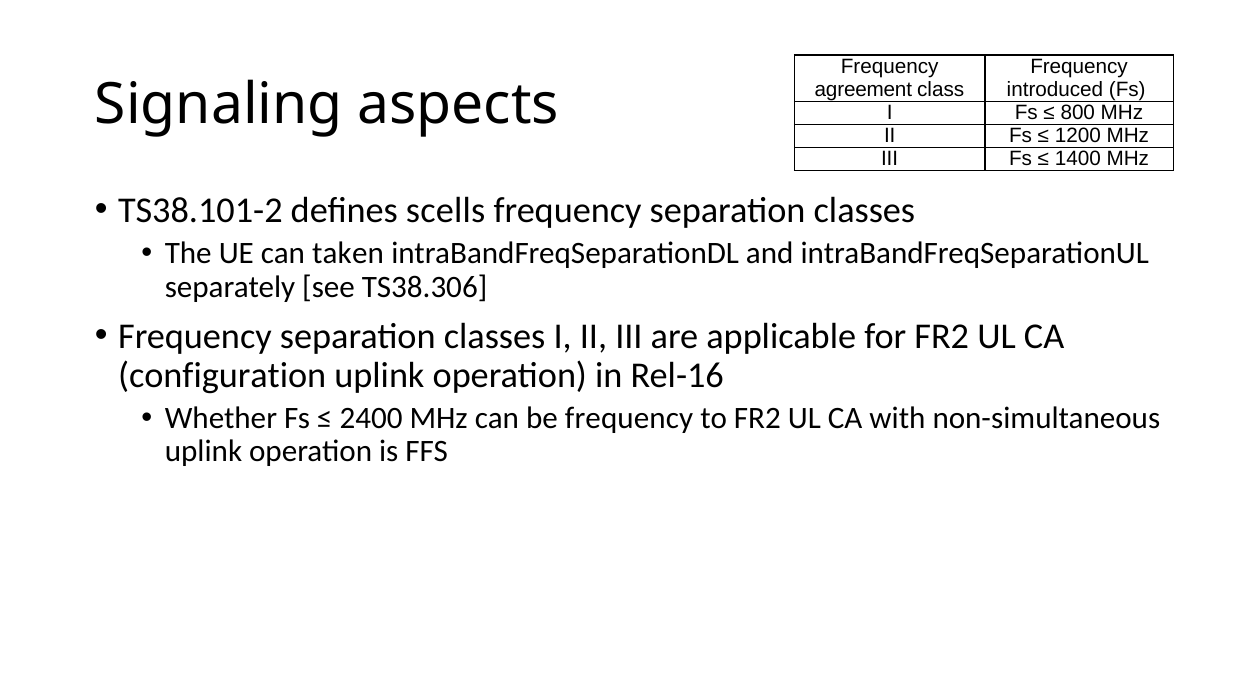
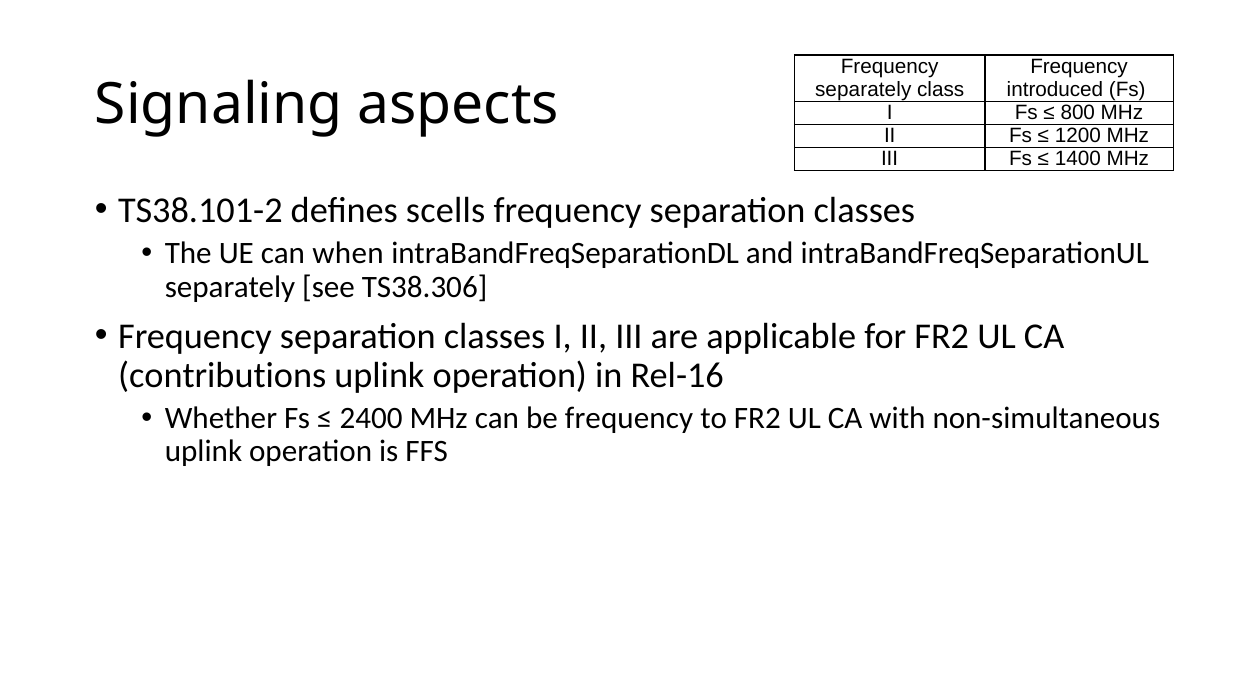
agreement: agreement -> separately (863, 90)
taken: taken -> when (348, 253)
configuration: configuration -> contributions (222, 375)
